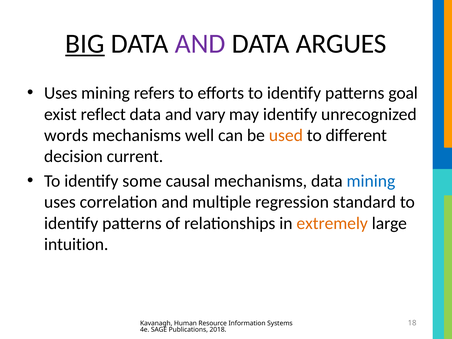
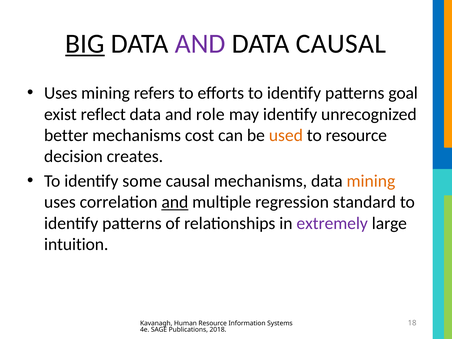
DATA ARGUES: ARGUES -> CAUSAL (341, 44)
vary: vary -> role (210, 114)
words: words -> better (66, 135)
well: well -> cost (200, 135)
to different: different -> resource (356, 135)
current: current -> creates (135, 156)
mining colour: blue -> orange (371, 181)
and underline: none -> present (175, 202)
extremely colour: orange -> purple (332, 223)
